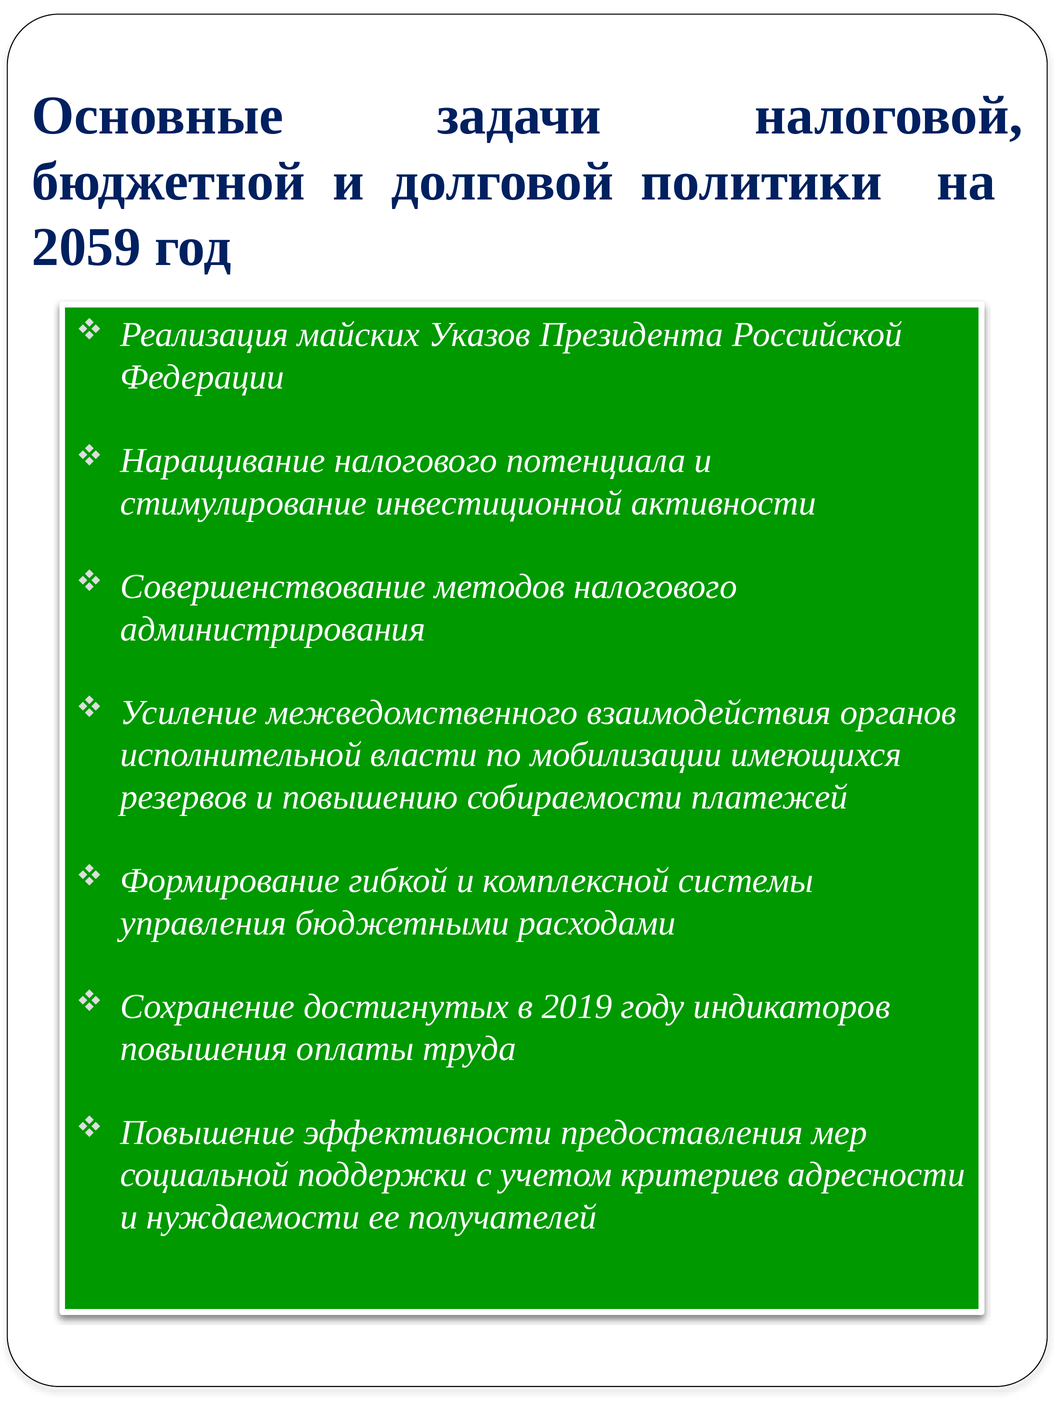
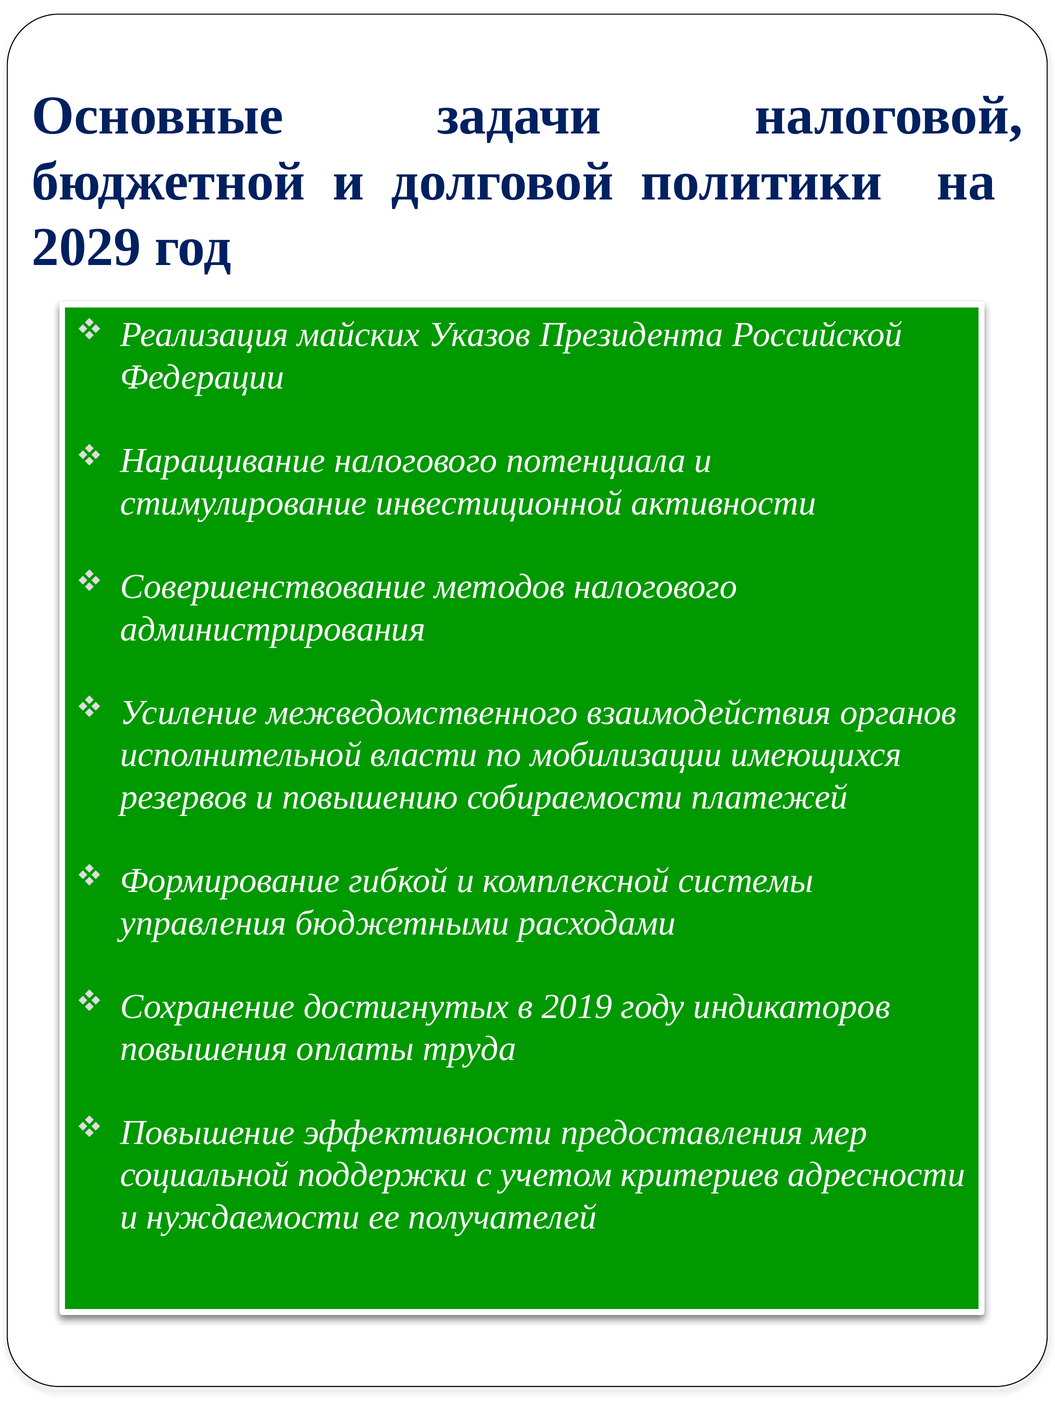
2059: 2059 -> 2029 (86, 247)
